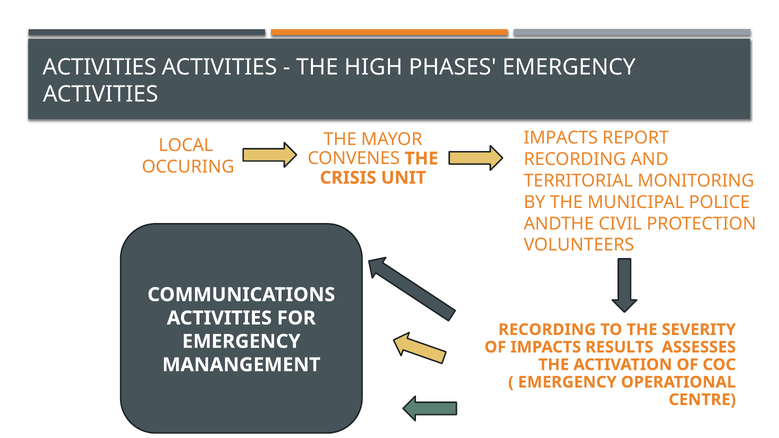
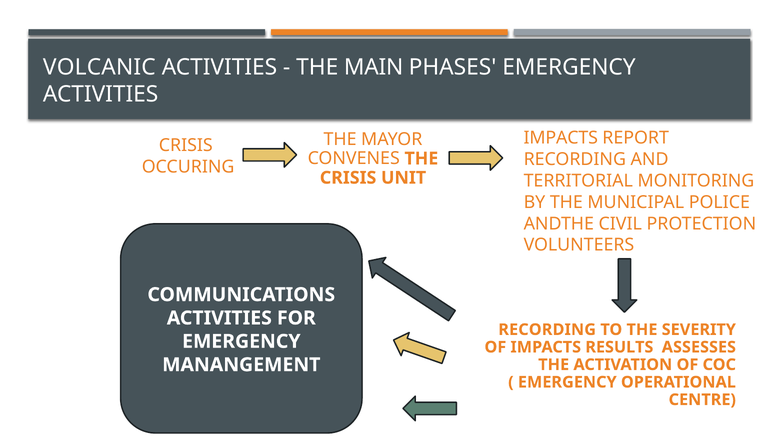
ACTIVITIES: ACTIVITIES -> VOLCANIC (99, 67)
HIGH: HIGH -> MAIN (374, 67)
LOCAL: LOCAL -> CRISIS (186, 145)
